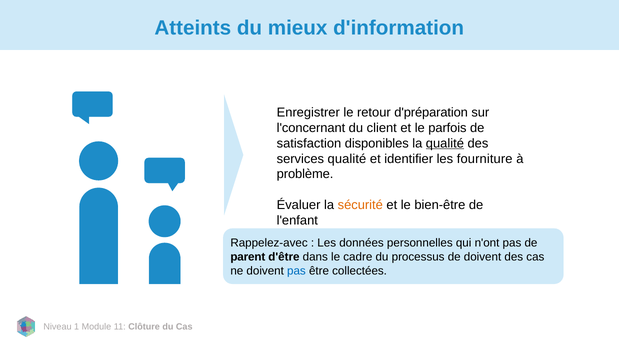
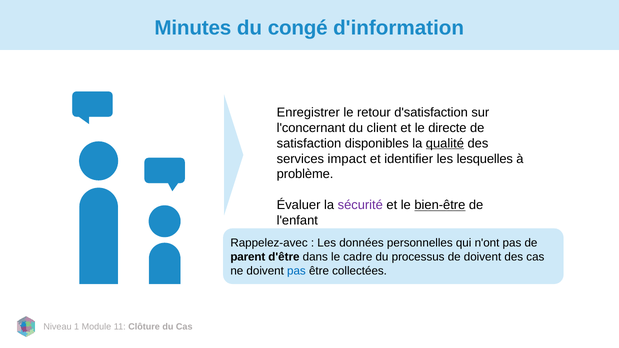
Atteints: Atteints -> Minutes (193, 28)
mieux: mieux -> congé (298, 28)
d'préparation: d'préparation -> d'satisfaction (431, 112)
parfois: parfois -> directe (447, 128)
services qualité: qualité -> impact (347, 159)
fourniture: fourniture -> lesquelles (485, 159)
sécurité colour: orange -> purple (360, 205)
bien-être underline: none -> present (440, 205)
